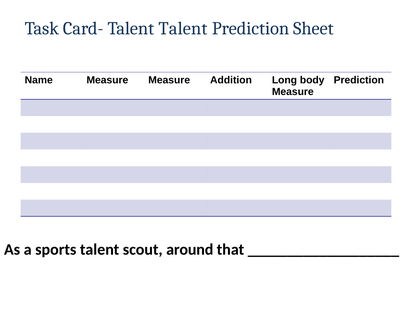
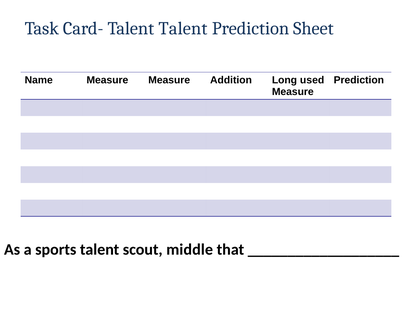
body: body -> used (312, 80)
around: around -> middle (190, 250)
